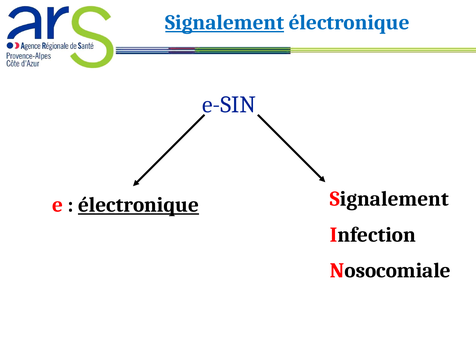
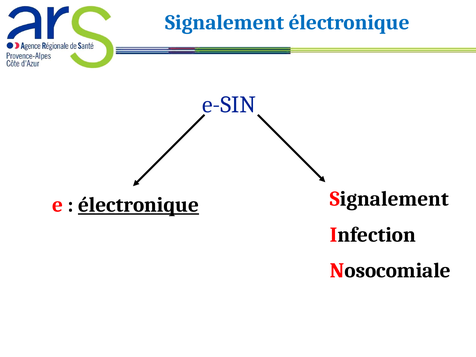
Signalement underline: present -> none (225, 23)
